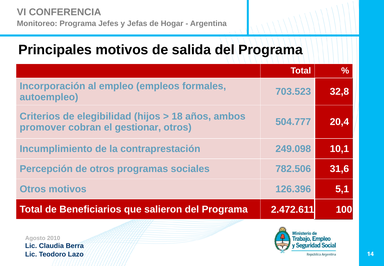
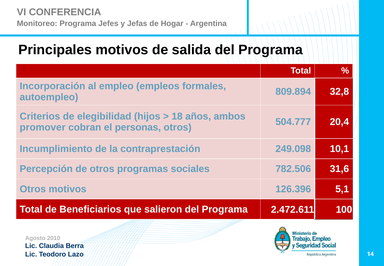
703.523: 703.523 -> 809.894 (293, 92)
gestionar: gestionar -> personas (138, 127)
